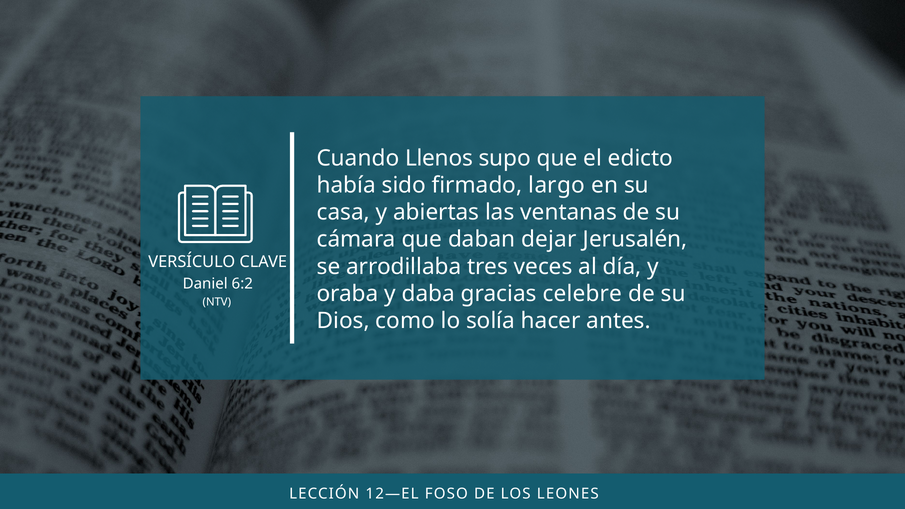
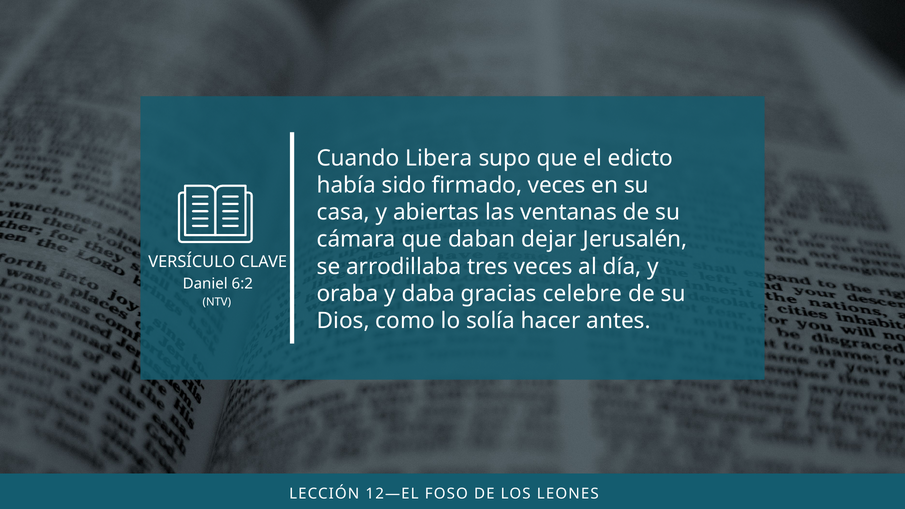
Llenos: Llenos -> Libera (439, 158)
firmado largo: largo -> veces (557, 185)
